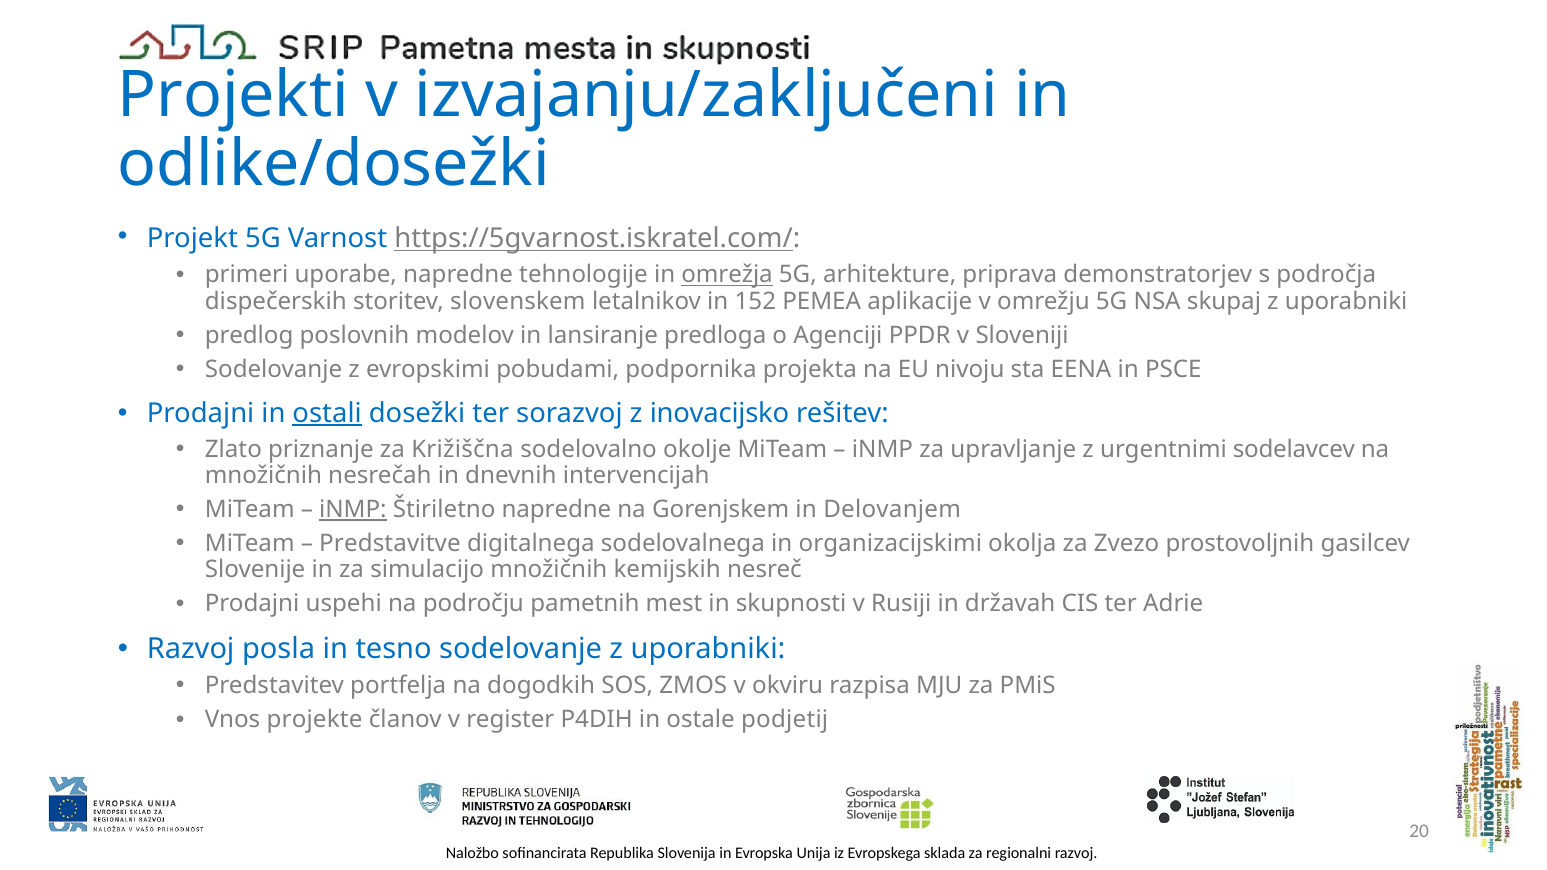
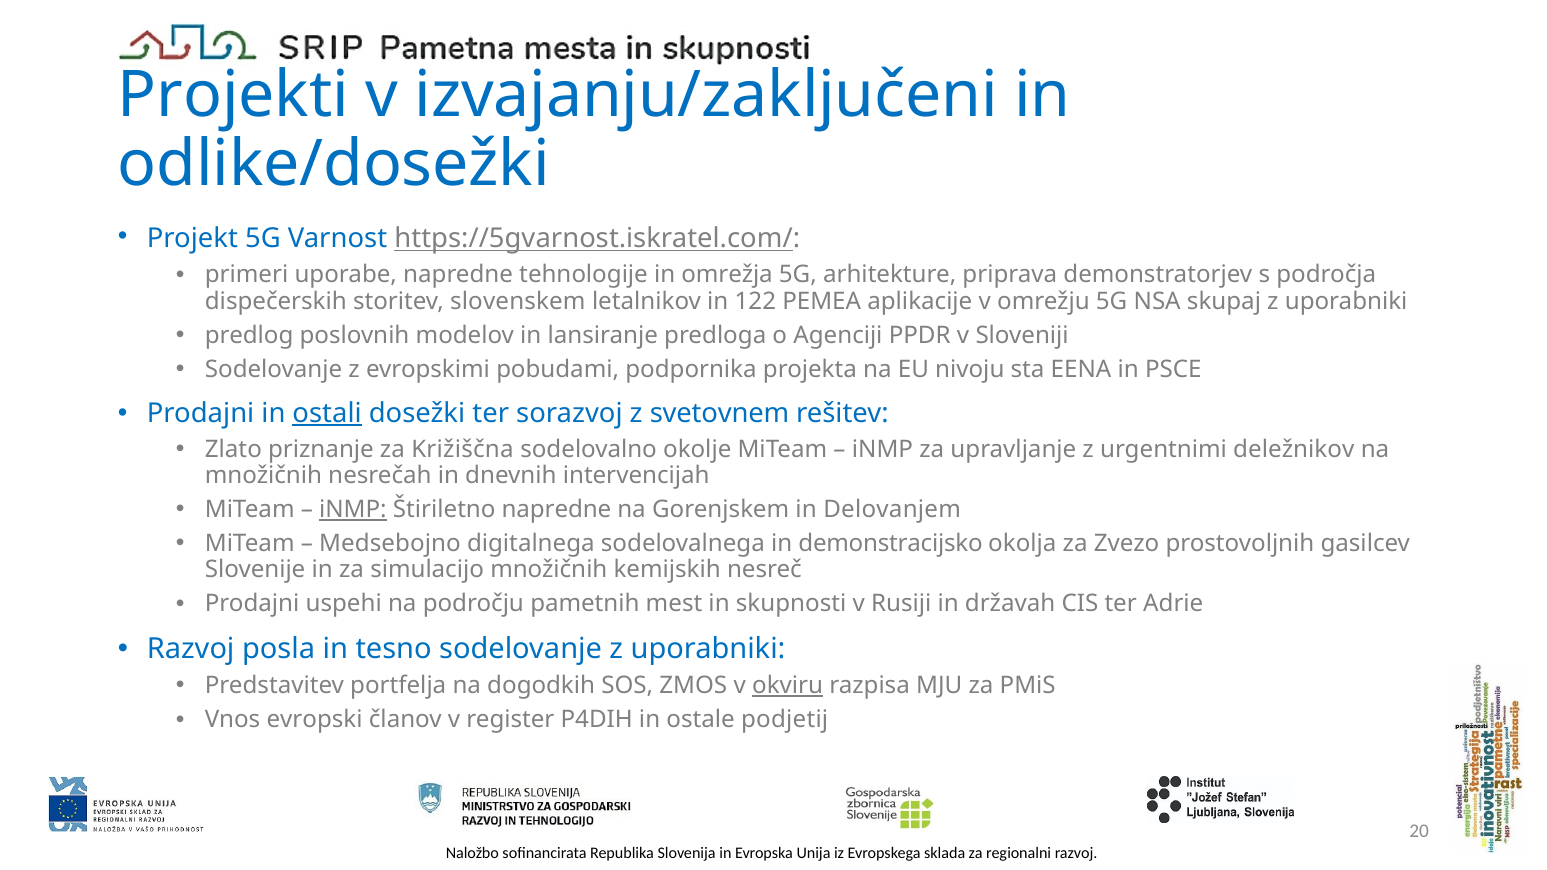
omrežja underline: present -> none (727, 275)
152: 152 -> 122 (755, 301)
inovacijsko: inovacijsko -> svetovnem (719, 413)
sodelavcev: sodelavcev -> deležnikov (1294, 449)
Predstavitve: Predstavitve -> Medsebojno (390, 544)
organizacijskimi: organizacijskimi -> demonstracijsko (891, 544)
okviru underline: none -> present (788, 686)
projekte: projekte -> evropski (315, 720)
